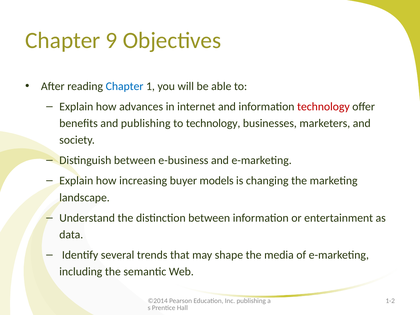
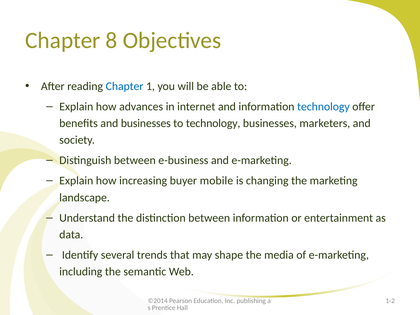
9: 9 -> 8 (112, 40)
technology colour: red -> blue (323, 107)
and publishing: publishing -> businesses (146, 123)
models: models -> mobile (216, 181)
